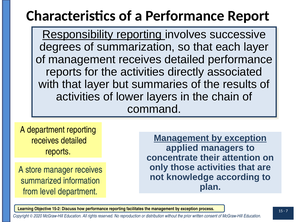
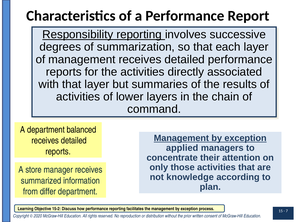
department reporting: reporting -> balanced (81, 130)
level: level -> differ (48, 191)
